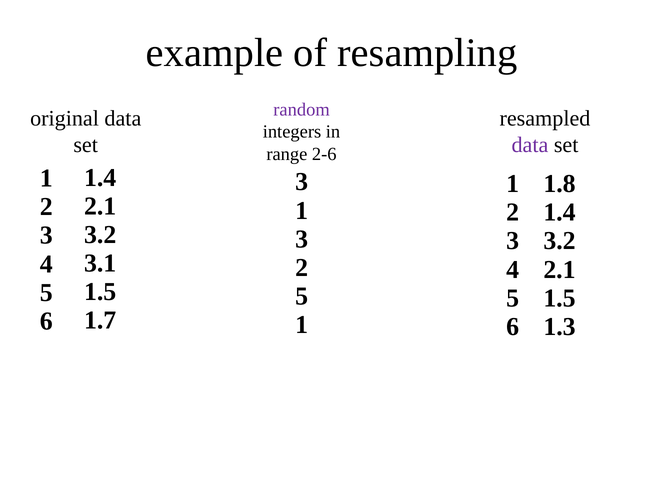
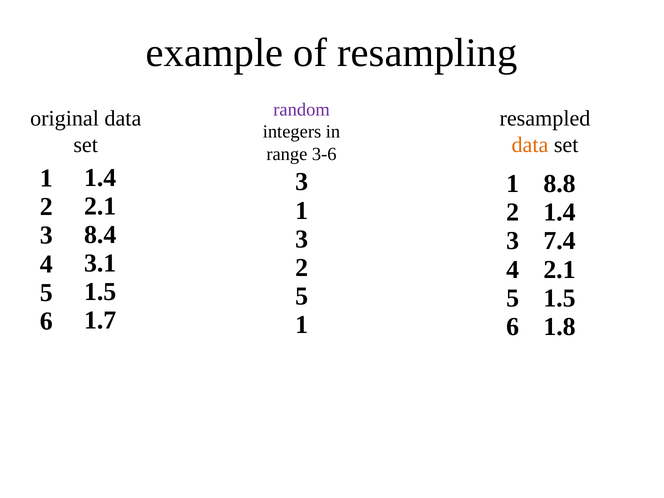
data colour: purple -> orange (530, 145)
2-6: 2-6 -> 3-6 (324, 154)
1.8: 1.8 -> 8.8 (559, 184)
3.2: 3.2 -> 8.4 (100, 235)
3.2: 3.2 -> 7.4 (559, 241)
1.3: 1.3 -> 1.8 (559, 327)
